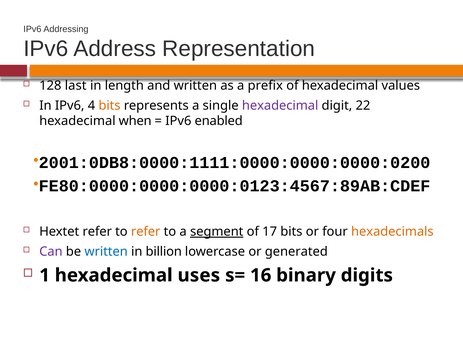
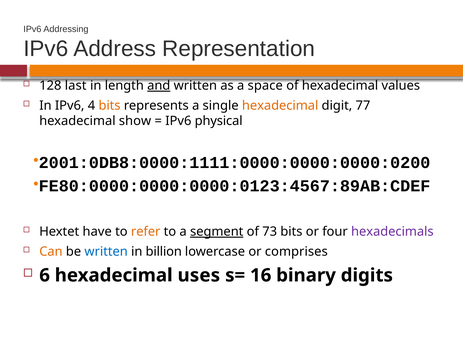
and underline: none -> present (159, 86)
prefix: prefix -> space (265, 86)
hexadecimal colour: purple -> orange (280, 106)
22: 22 -> 77 (363, 106)
when: when -> show (135, 121)
enabled: enabled -> physical (219, 121)
Hextet refer: refer -> have (97, 232)
17: 17 -> 73 (270, 232)
hexadecimals colour: orange -> purple (392, 232)
Can colour: purple -> orange (51, 252)
generated: generated -> comprises (296, 252)
1: 1 -> 6 (45, 276)
